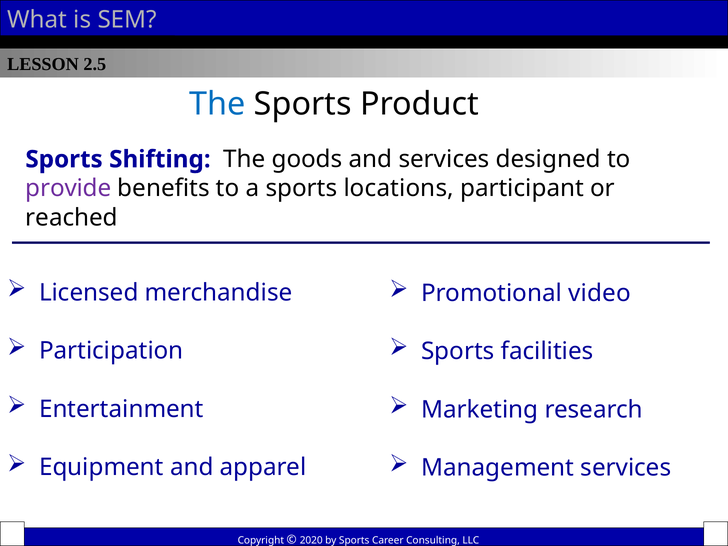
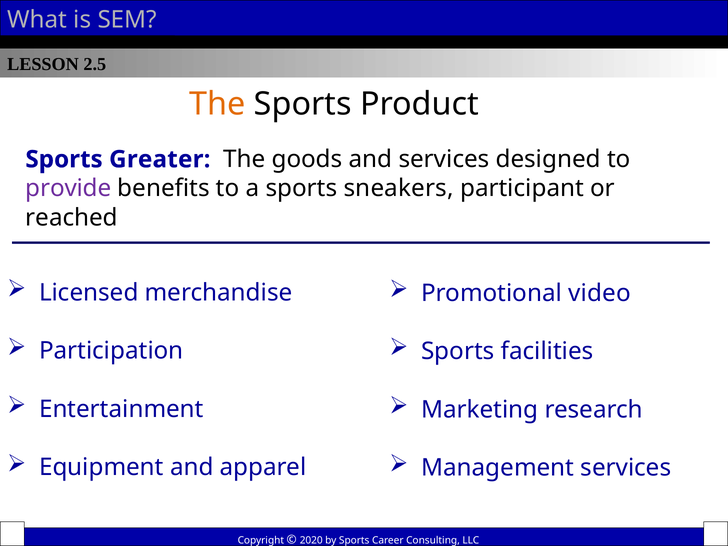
The colour: blue -> orange (217, 104)
Shifting: Shifting -> Greater (160, 159)
locations: locations -> sneakers (399, 188)
